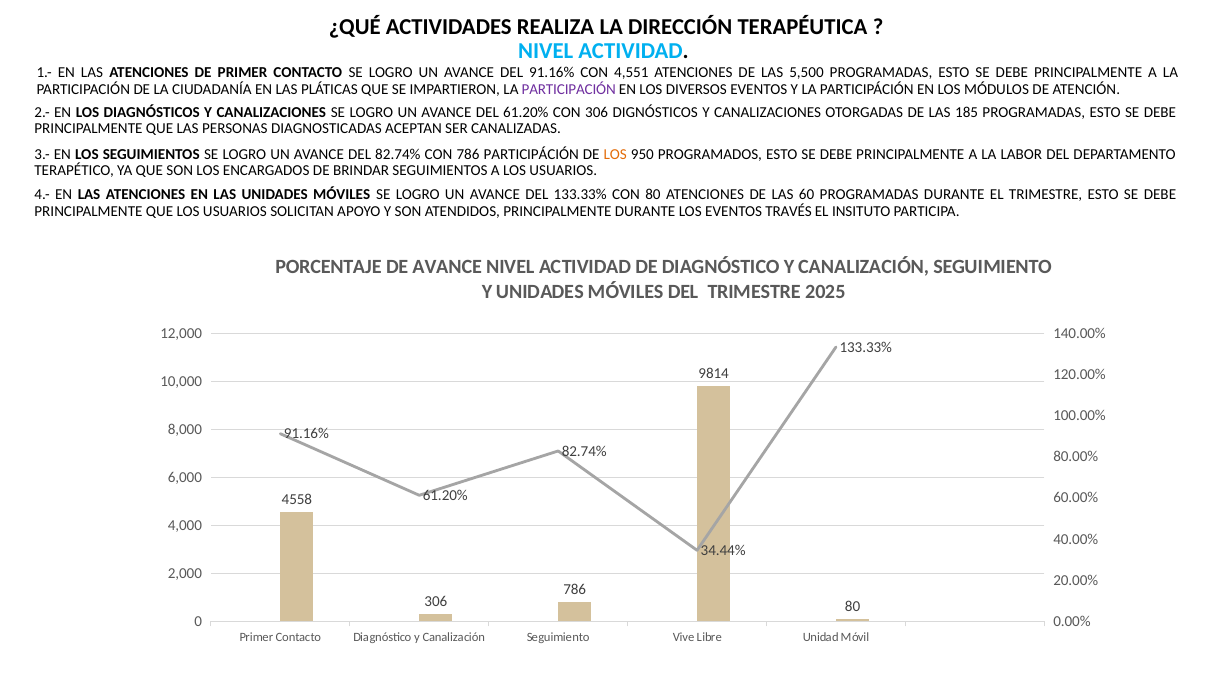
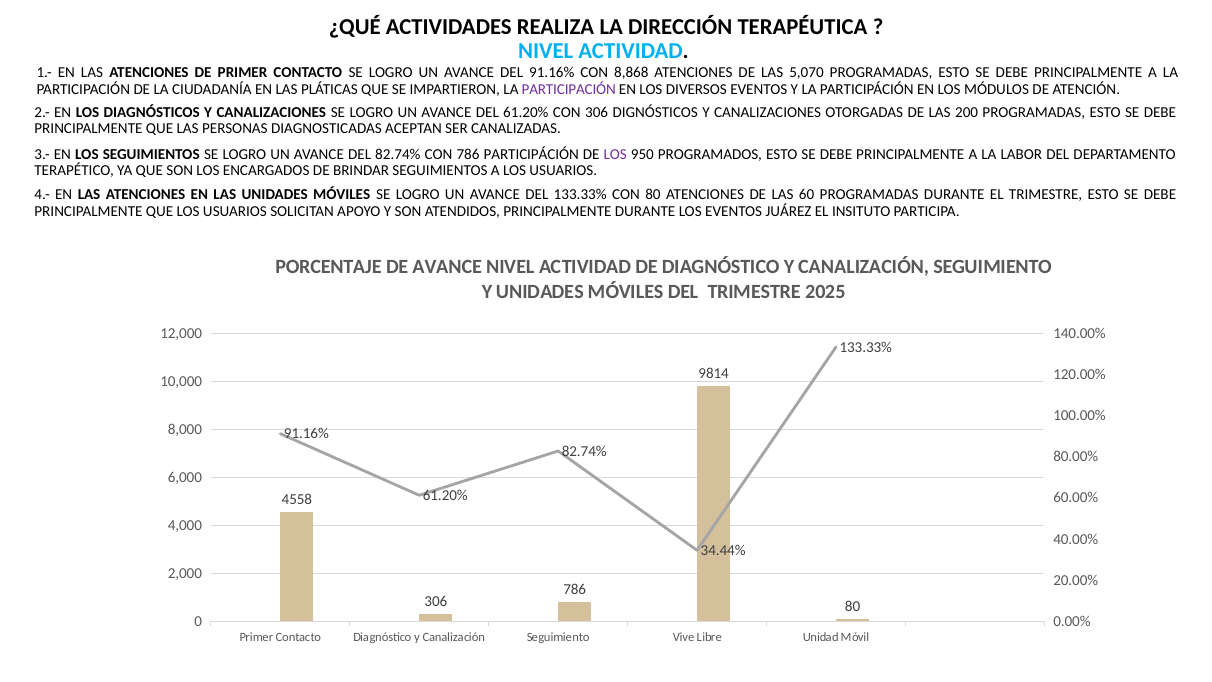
4,551: 4,551 -> 8,868 (631, 73)
5,500: 5,500 -> 5,070 (807, 73)
185: 185 -> 200 (967, 112)
LOS colour: orange -> purple (615, 154)
TRAVÉS: TRAVÉS -> JUÁREZ (789, 211)
